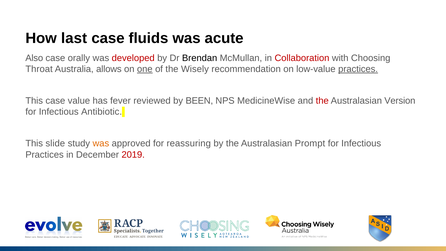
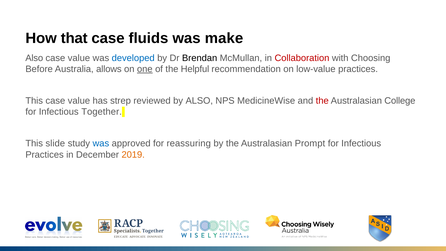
last: last -> that (74, 38)
acute: acute -> make (224, 38)
orally: orally -> value (79, 58)
developed colour: red -> blue (133, 58)
Throat: Throat -> Before (39, 69)
Wisely: Wisely -> Helpful (195, 69)
practices underline: present -> none (358, 69)
fever: fever -> strep (121, 101)
by BEEN: BEEN -> ALSO (199, 101)
Version: Version -> College (400, 101)
Antibiotic: Antibiotic -> Together (102, 112)
was colour: orange -> blue (101, 143)
2019 colour: red -> orange (133, 155)
